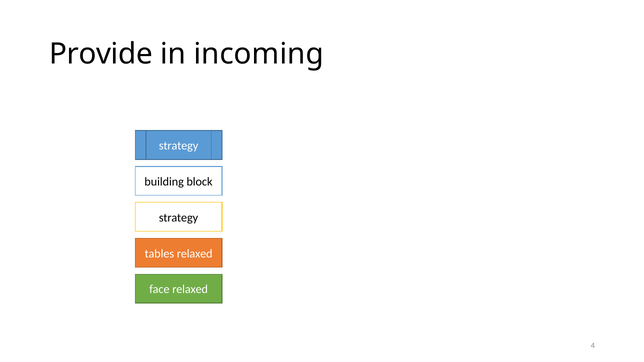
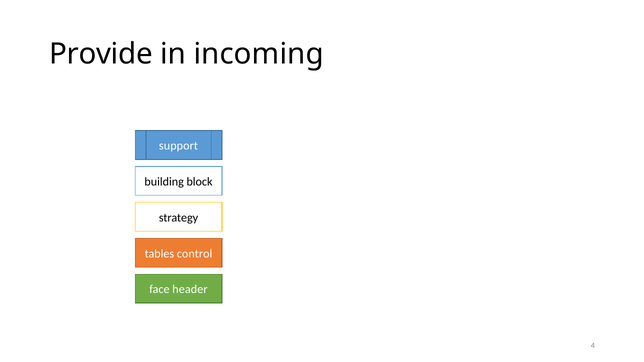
strategy: strategy -> support (178, 146)
tables relaxed: relaxed -> control (195, 254)
face relaxed: relaxed -> header (190, 290)
